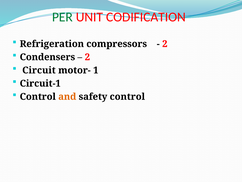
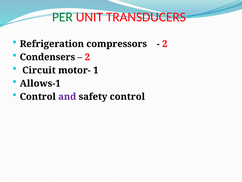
CODIFICATION: CODIFICATION -> TRANSDUCERS (146, 17)
Circuit-1: Circuit-1 -> Allows-1 (40, 83)
and colour: orange -> purple (67, 96)
